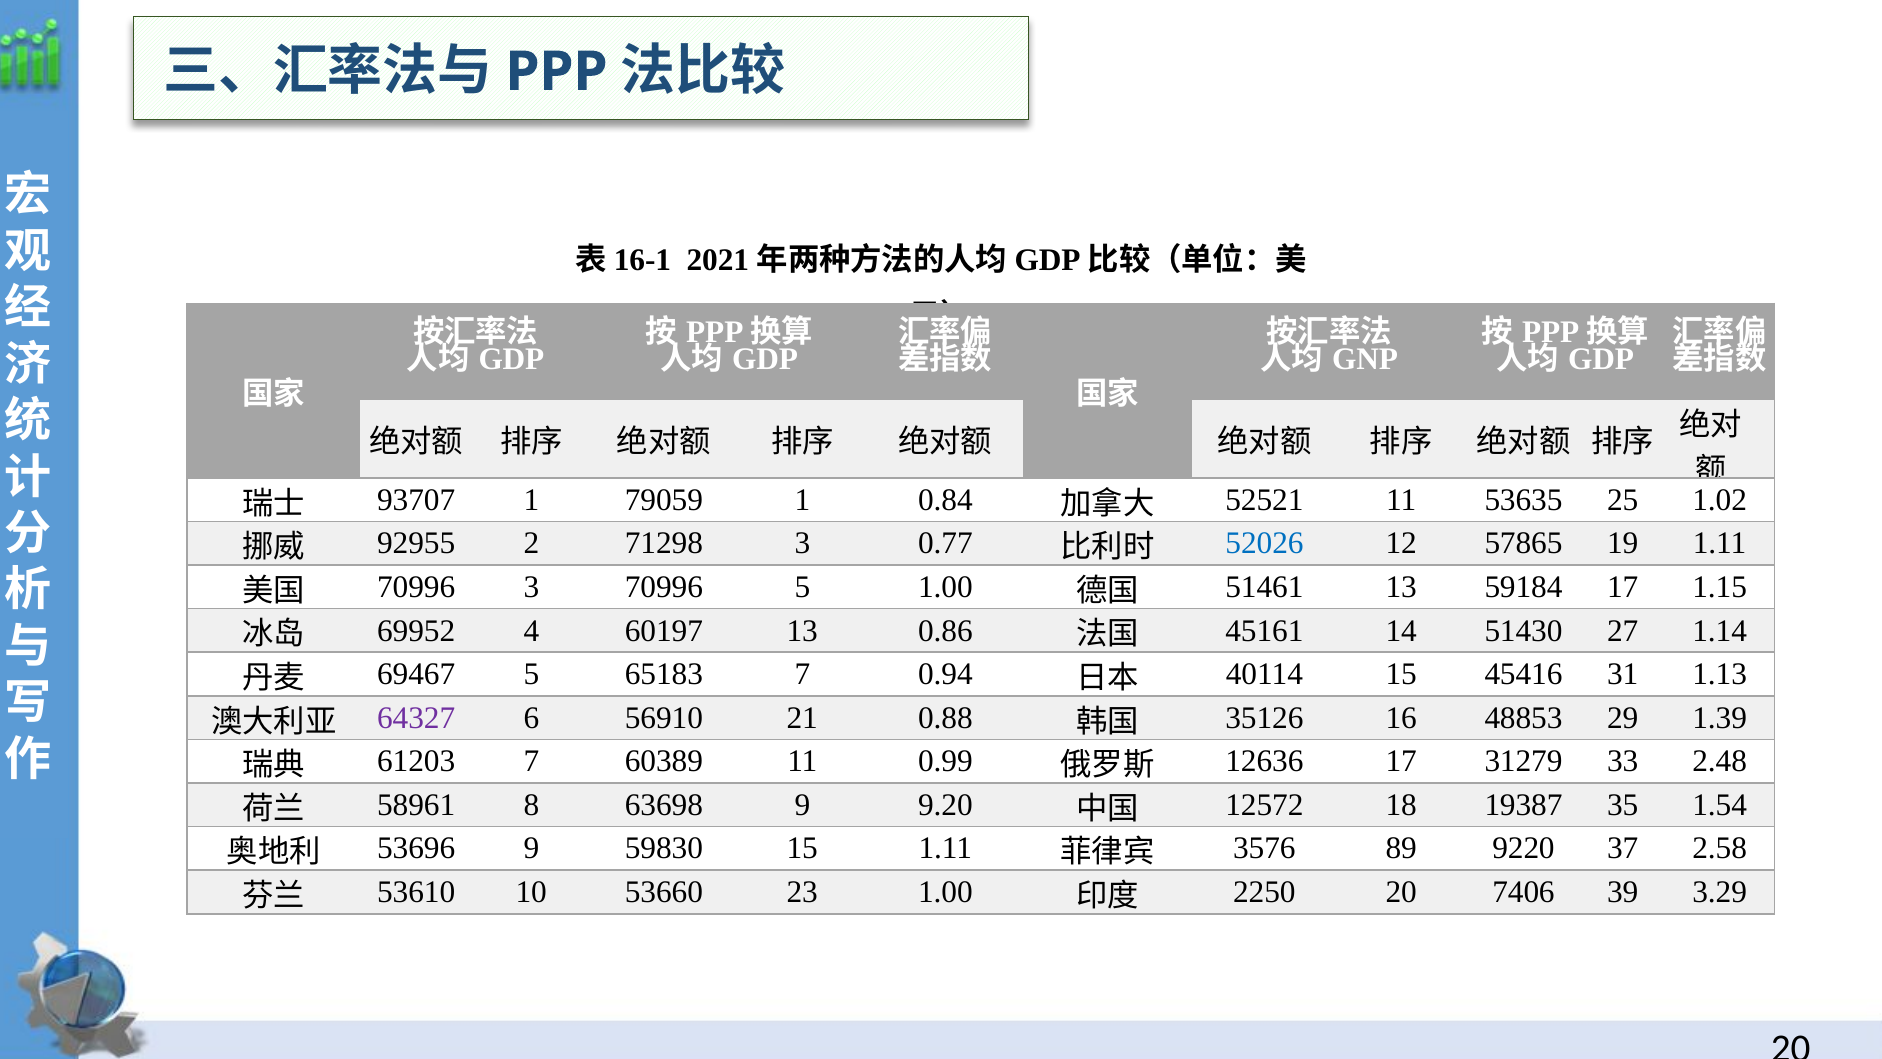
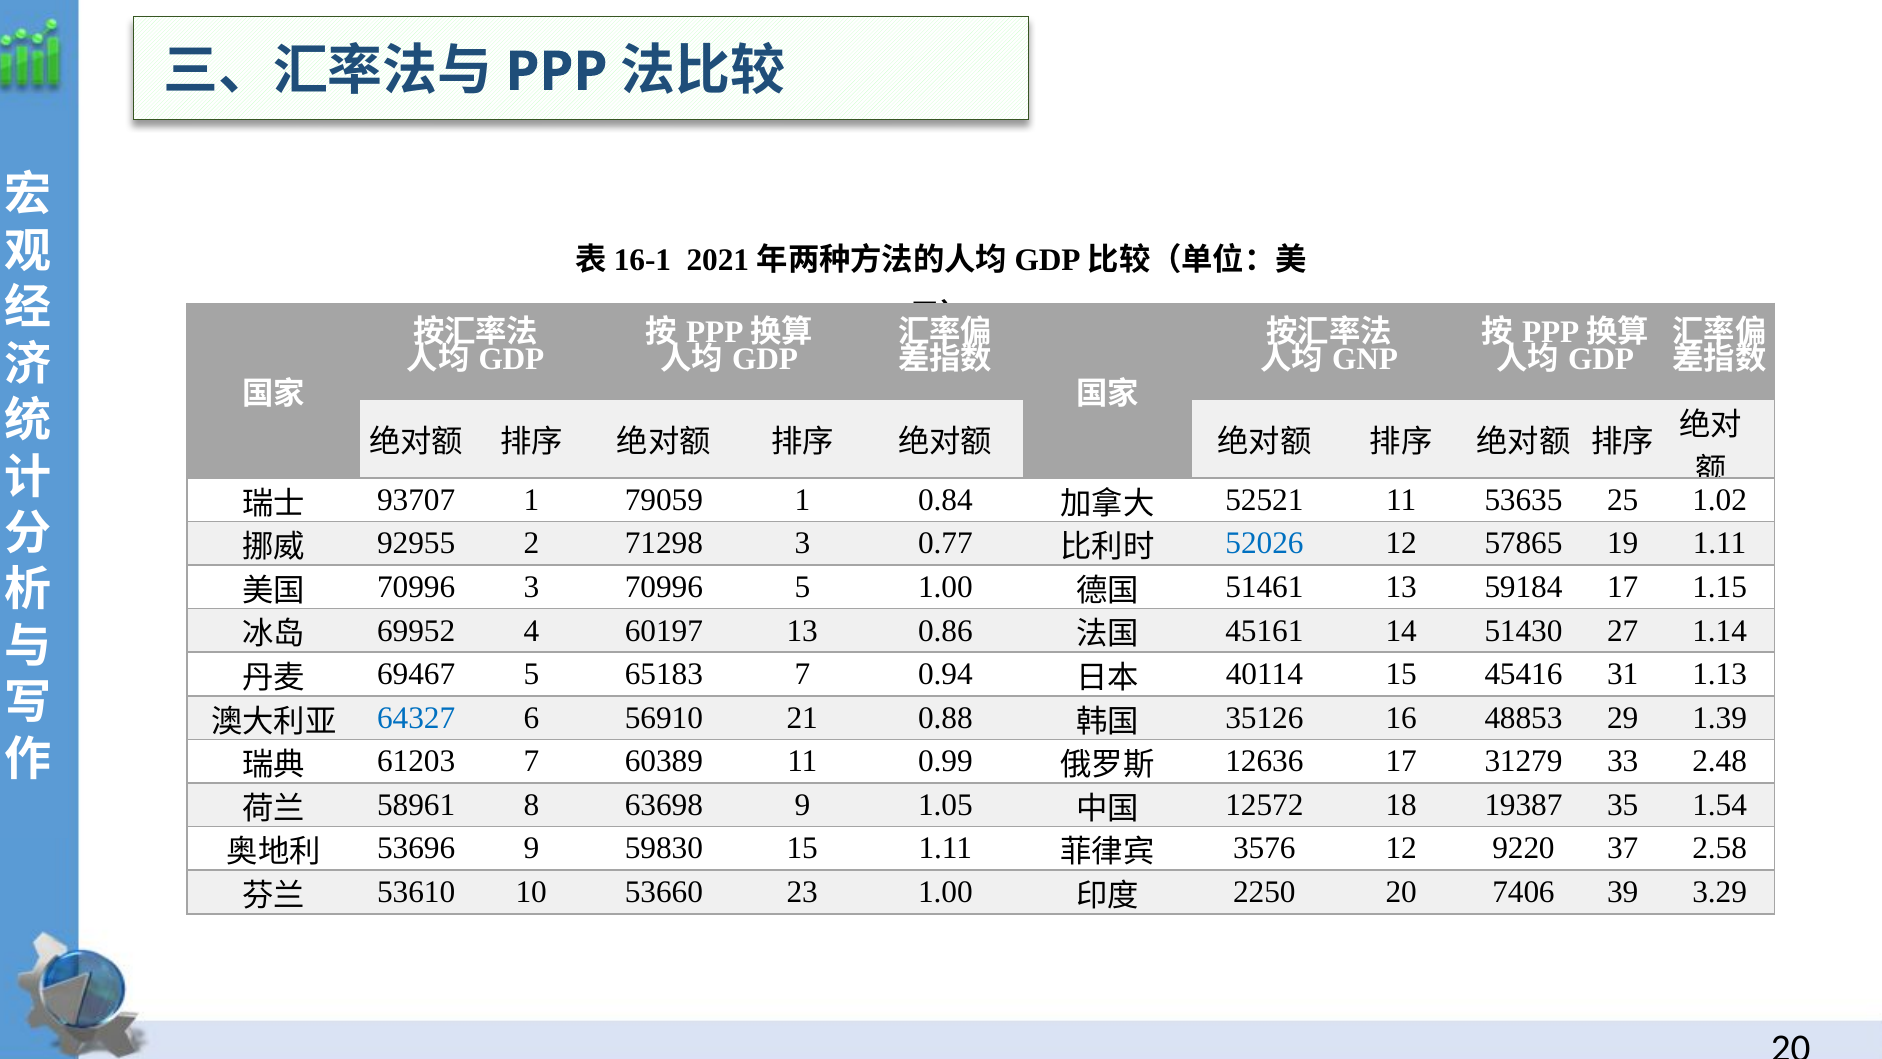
64327 colour: purple -> blue (416, 718)
9.20: 9.20 -> 1.05 (945, 805)
3576 89: 89 -> 12 (1401, 848)
